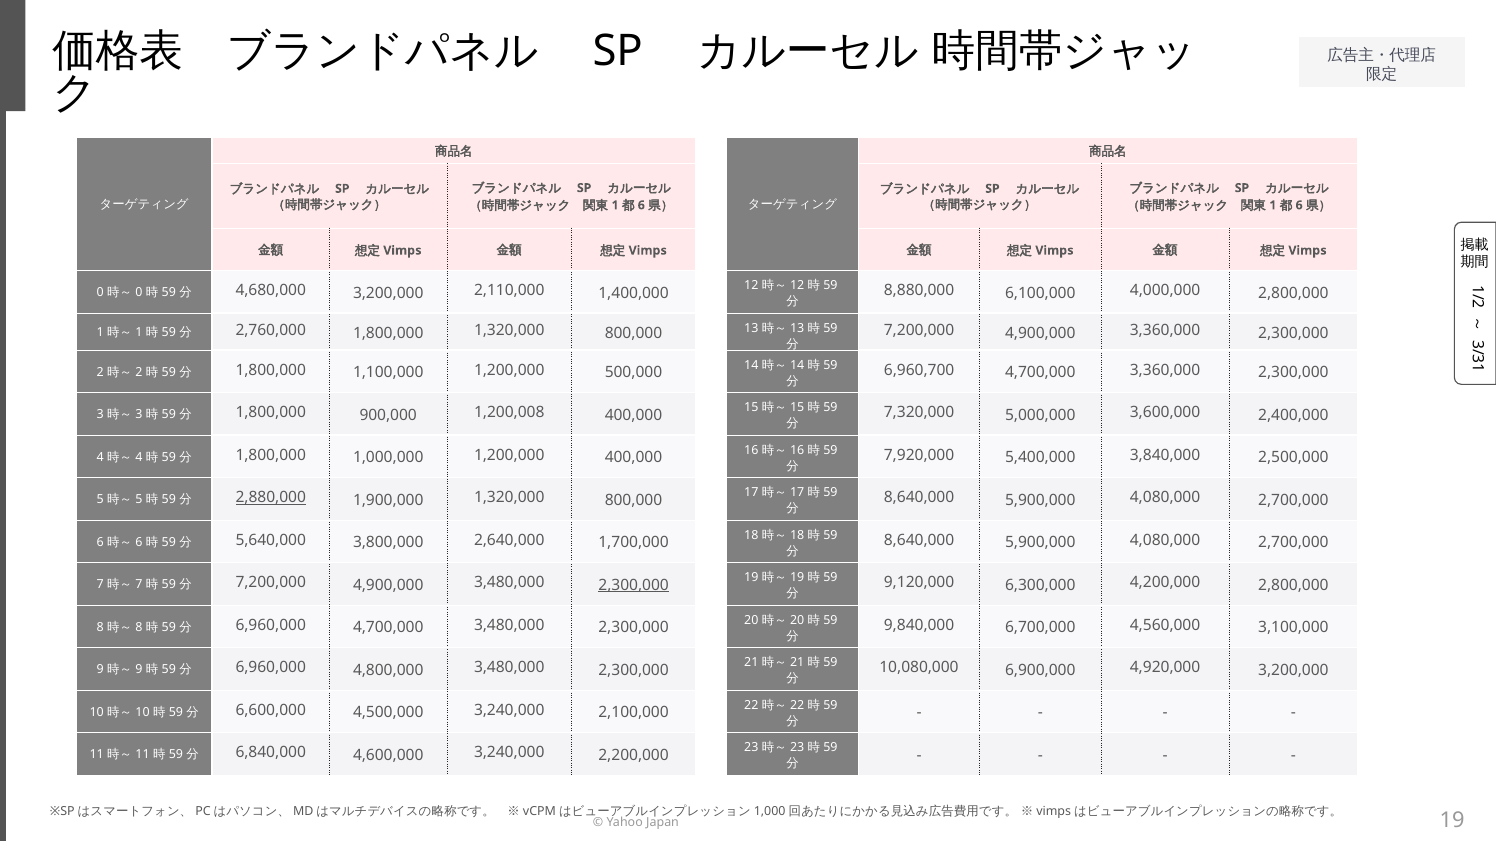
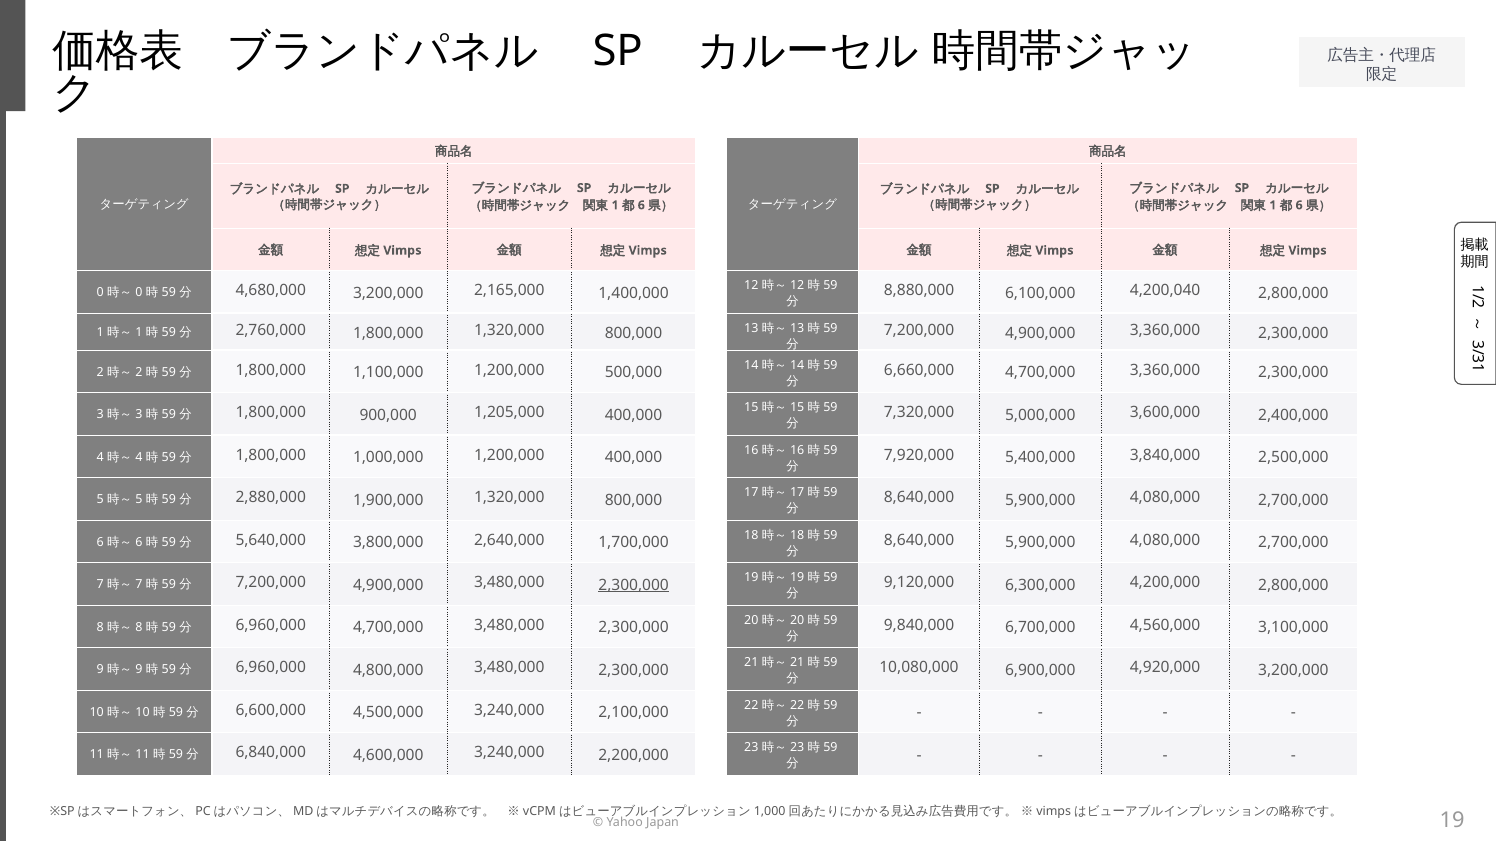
4,000,000: 4,000,000 -> 4,200,040 (1165, 291)
2,110,000: 2,110,000 -> 2,165,000 (509, 291)
6,960,700: 6,960,700 -> 6,660,000 (919, 370)
1,200,008: 1,200,008 -> 1,205,000 (509, 413)
2,880,000 underline: present -> none (271, 498)
